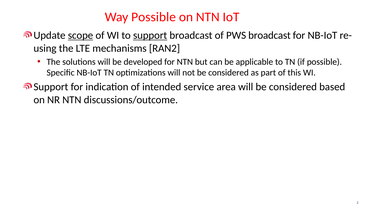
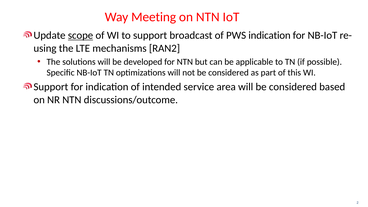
Way Possible: Possible -> Meeting (154, 17)
support underline: present -> none (150, 35)
PWS broadcast: broadcast -> indication (269, 35)
